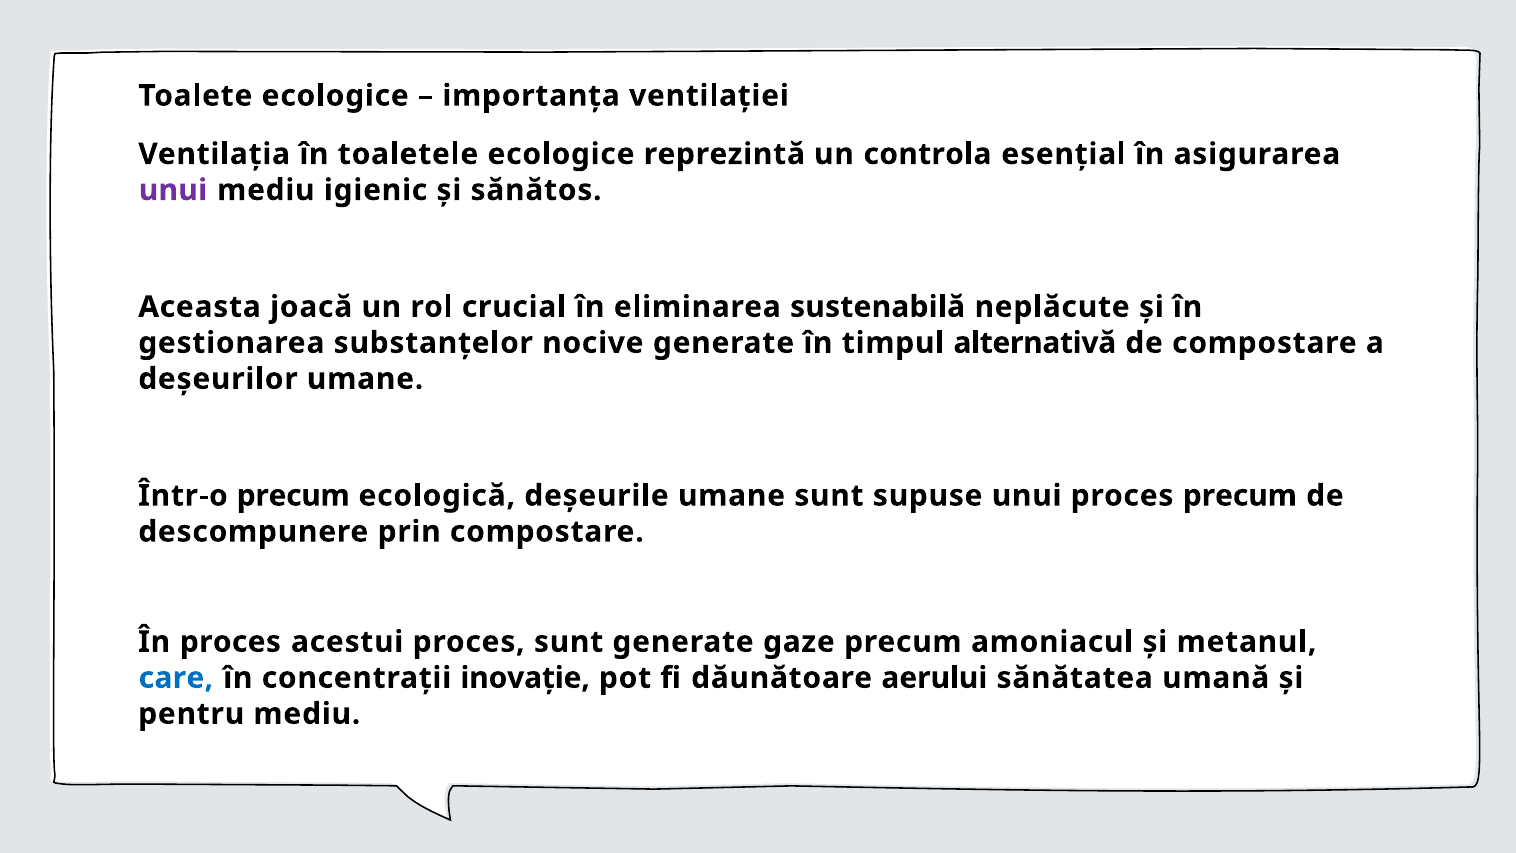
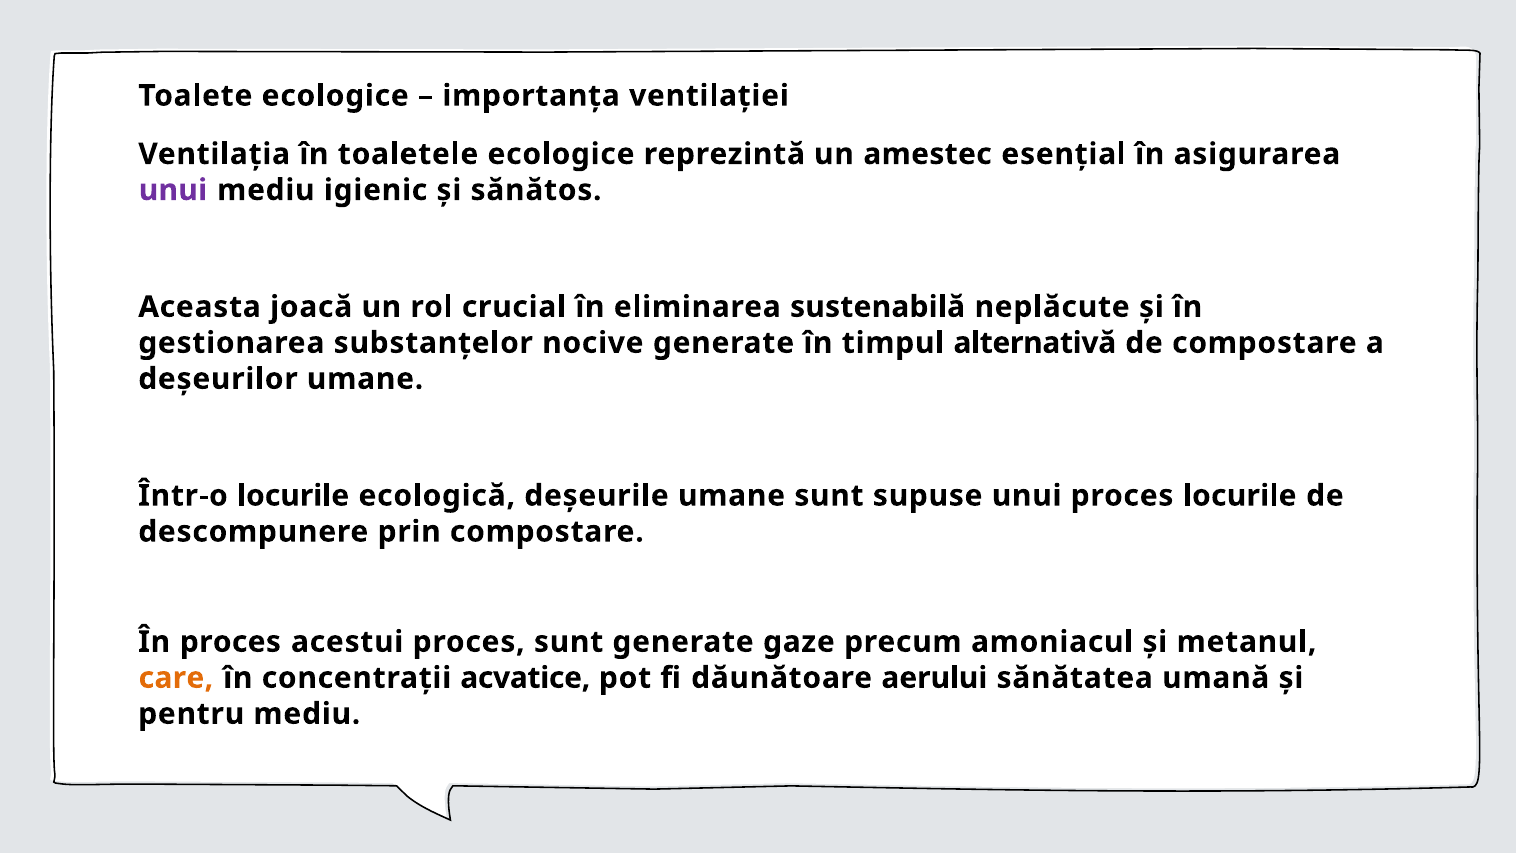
controla: controla -> amestec (927, 154)
Într-o precum: precum -> locurile (293, 496)
proces precum: precum -> locurile (1240, 496)
care colour: blue -> orange (176, 678)
inovație: inovație -> acvatice (525, 678)
